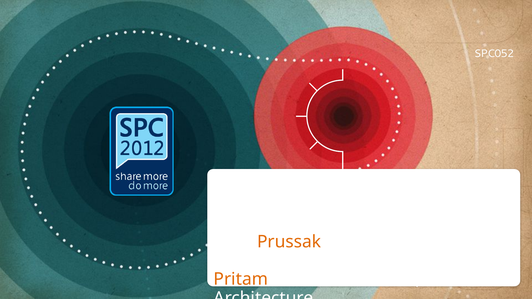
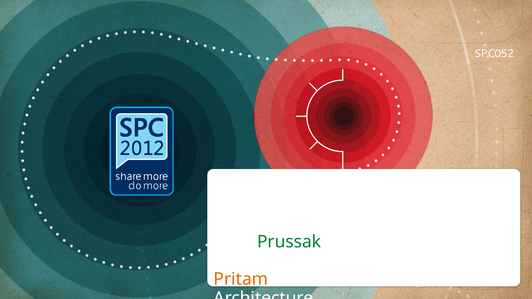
Prussak colour: orange -> green (289, 242)
